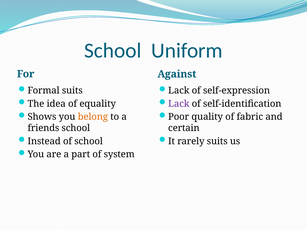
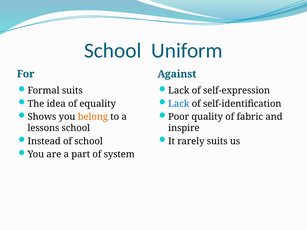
Lack colour: purple -> blue (179, 104)
friends: friends -> lessons (43, 128)
certain: certain -> inspire (184, 128)
